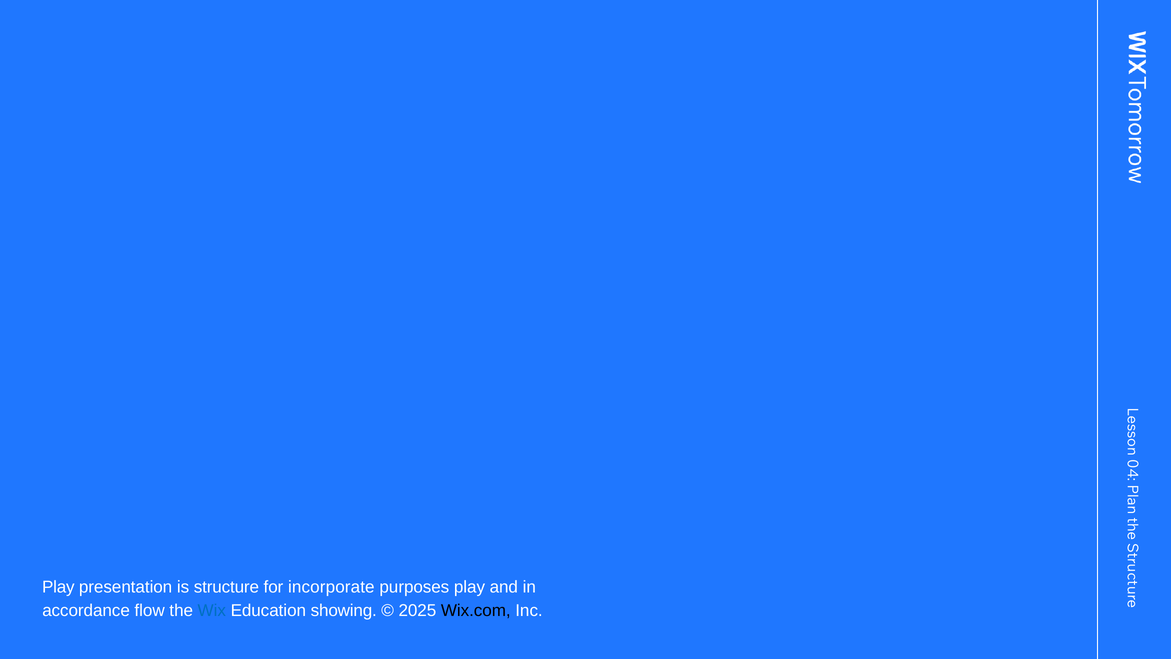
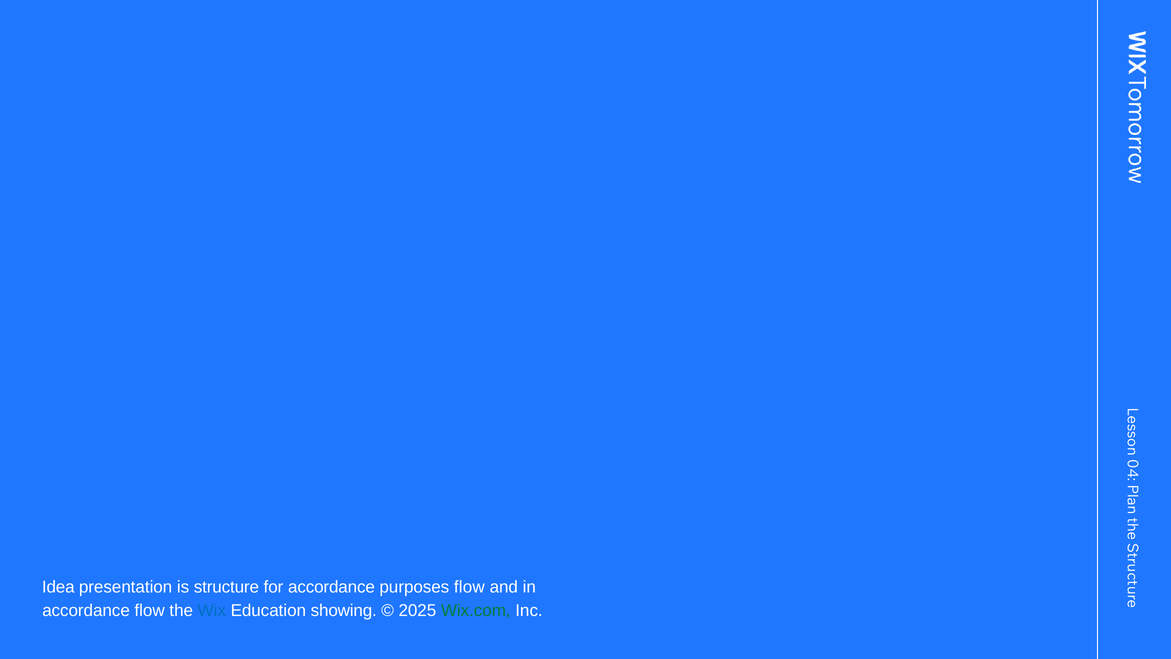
Play: Play -> Idea (58, 587)
for incorporate: incorporate -> accordance (331, 587)
purposes play: play -> flow (469, 587)
Wix.com colour: black -> green (476, 611)
